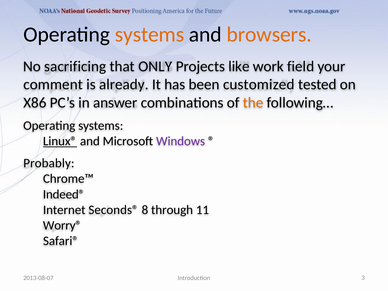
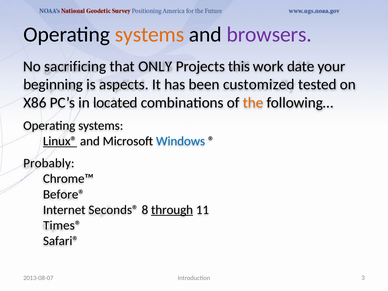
browsers colour: orange -> purple (269, 34)
like: like -> this (239, 66)
field: field -> date (301, 66)
comment: comment -> beginning (53, 84)
already: already -> aspects (124, 84)
answer: answer -> located (115, 103)
Windows colour: purple -> blue (181, 141)
Indeed®: Indeed® -> Before® (64, 194)
through underline: none -> present (172, 210)
Worry®: Worry® -> Times® (62, 225)
